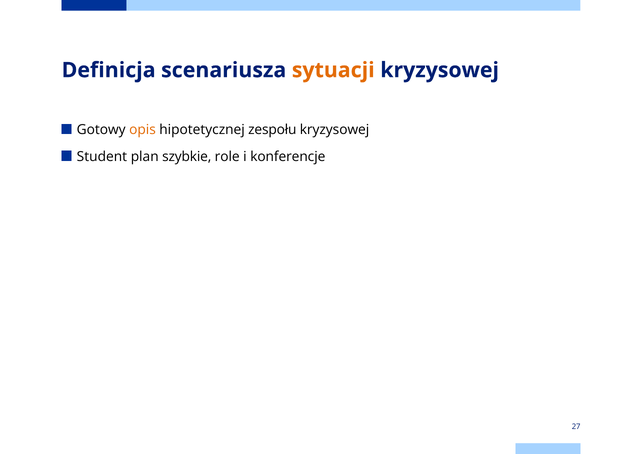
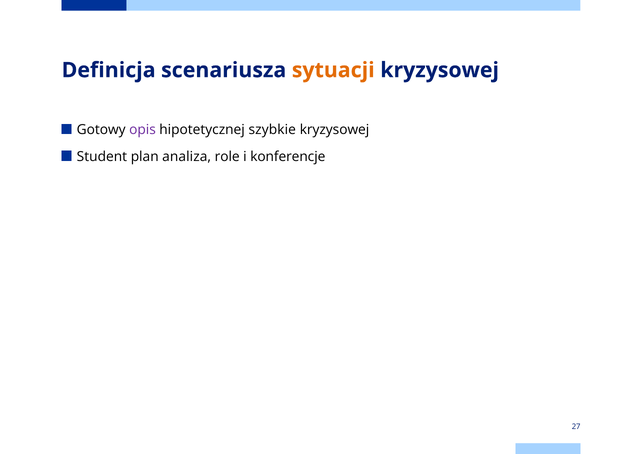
opis colour: orange -> purple (142, 130)
zespołu: zespołu -> szybkie (272, 130)
szybkie: szybkie -> analiza (187, 157)
